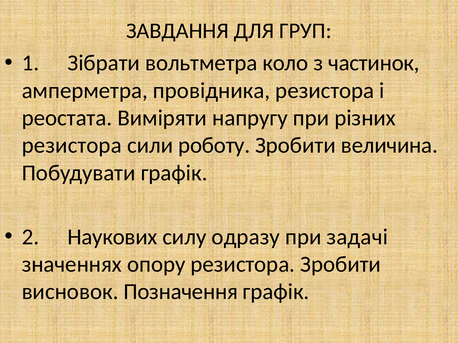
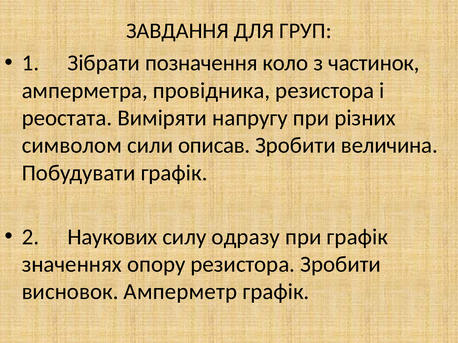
вольтметра: вольтметра -> позначення (201, 63)
резистора: резистора -> символом (72, 146)
роботу: роботу -> описав (214, 146)
при задачі: задачі -> графік (357, 237)
Позначення: Позначення -> Амперметр (180, 292)
